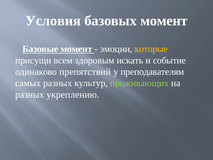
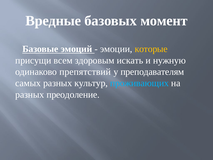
Условия: Условия -> Вредные (53, 21)
Базовые момент: момент -> эмоций (76, 49)
событие: событие -> нужную (169, 60)
проживающих colour: light green -> light blue (139, 83)
укреплению: укреплению -> преодоление (73, 94)
